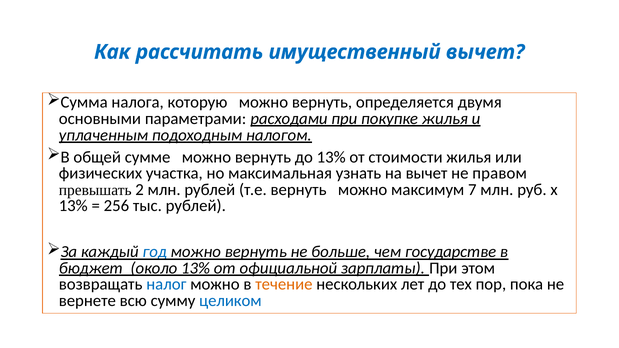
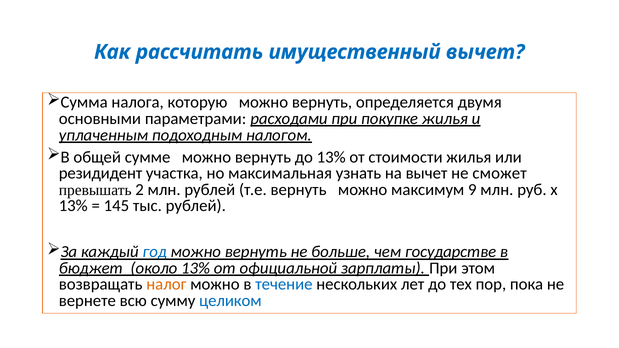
физических: физических -> резидидент (101, 173)
правом: правом -> сможет (500, 173)
7: 7 -> 9 (472, 190)
256: 256 -> 145 (116, 206)
налог colour: blue -> orange (166, 285)
течение colour: orange -> blue (284, 285)
